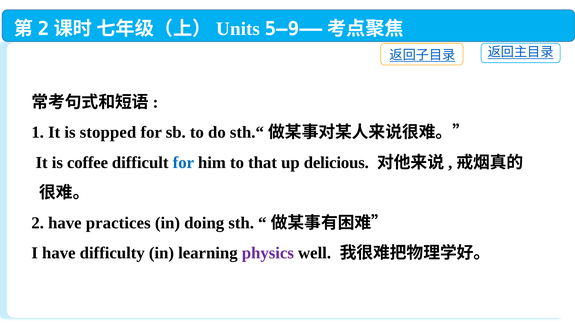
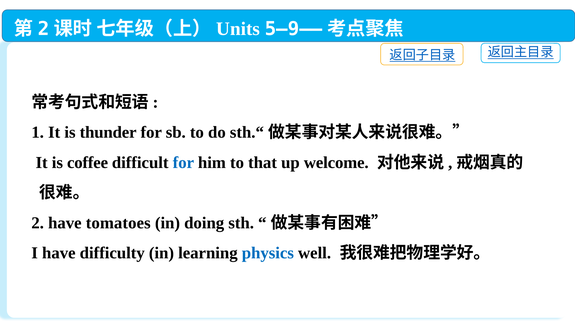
stopped: stopped -> thunder (108, 133)
delicious: delicious -> welcome (336, 163)
practices: practices -> tomatoes (118, 223)
physics colour: purple -> blue (268, 253)
